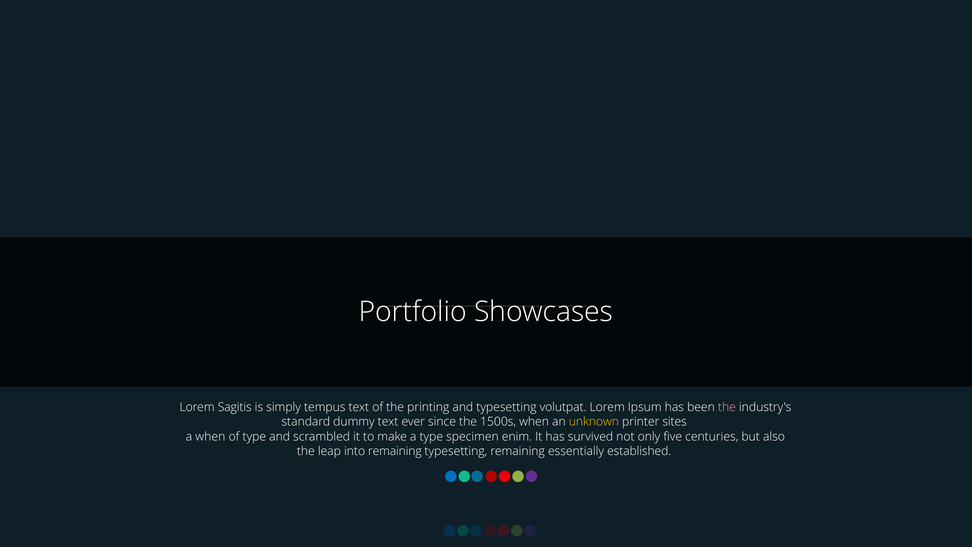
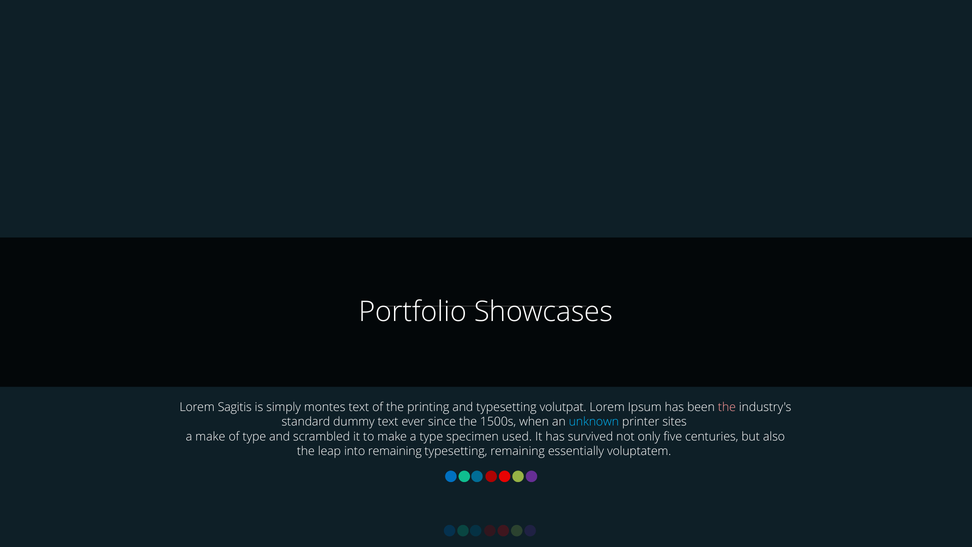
tempus: tempus -> montes (325, 407)
unknown colour: yellow -> light blue (594, 422)
a when: when -> make (210, 436)
enim: enim -> used (517, 436)
established: established -> voluptatem (639, 451)
